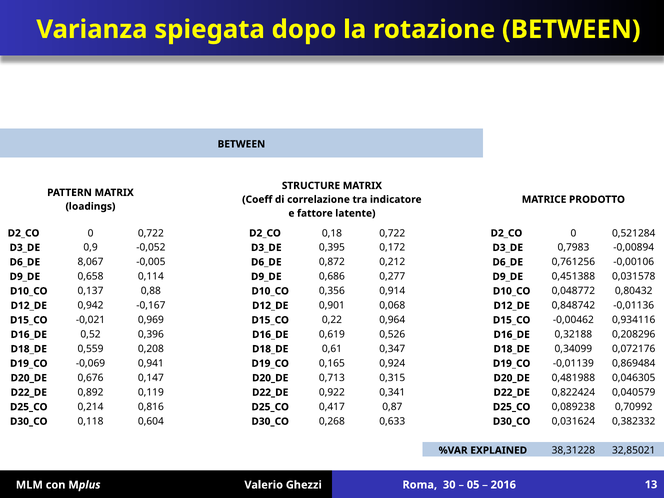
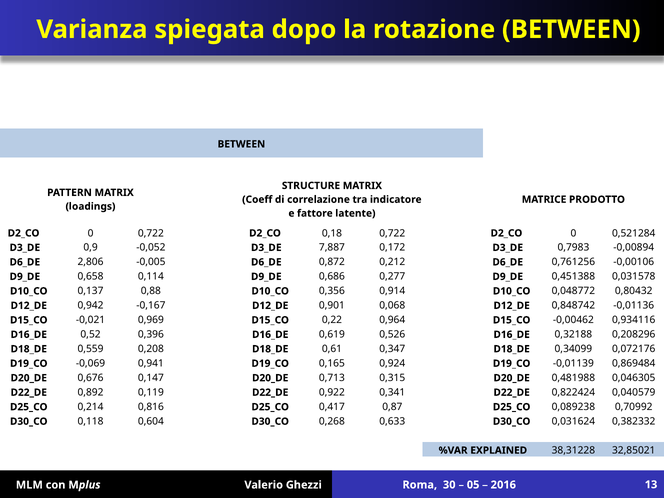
0,395: 0,395 -> 7,887 (332, 248)
8,067: 8,067 -> 2,806 (90, 262)
